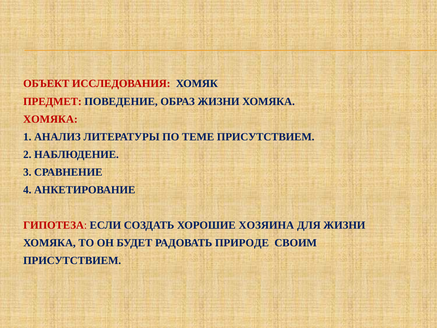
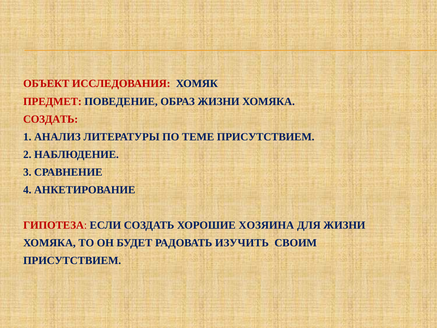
ХОМЯКА: ХОМЯКА -> СОЗДАТЬ (51, 119)
ПРИРОДЕ: ПРИРОДЕ -> ИЗУЧИТЬ (242, 243)
